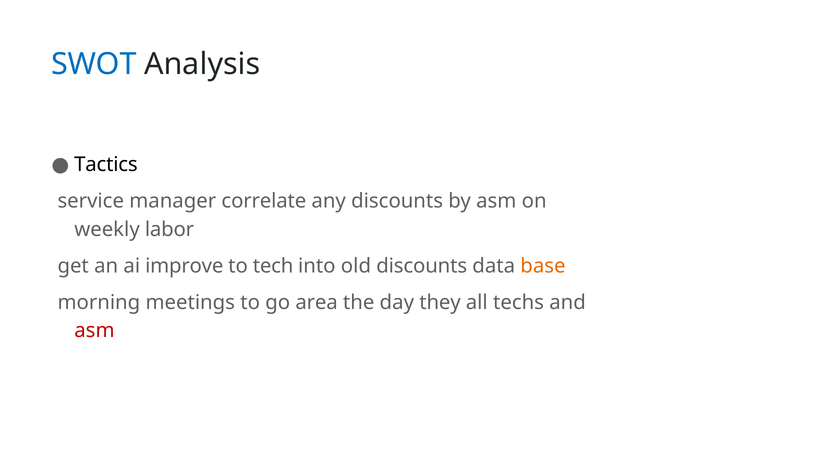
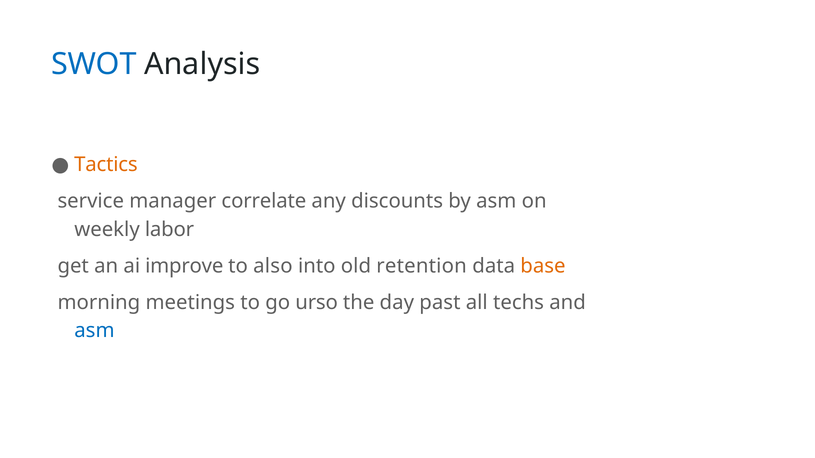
Tactics colour: black -> orange (106, 165)
tech: tech -> also (273, 266)
old discounts: discounts -> retention (422, 266)
area: area -> urso (317, 303)
they: they -> past (440, 303)
asm colour: red -> blue (94, 331)
